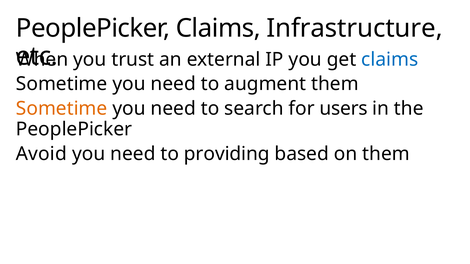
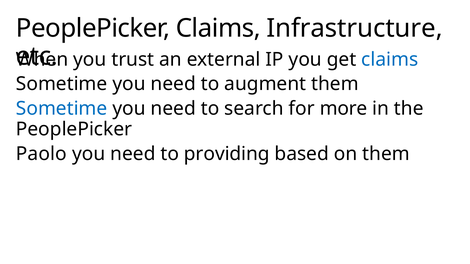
Sometime colour: orange -> blue (62, 109)
users: users -> more (344, 109)
Avoid: Avoid -> Paolo (41, 154)
